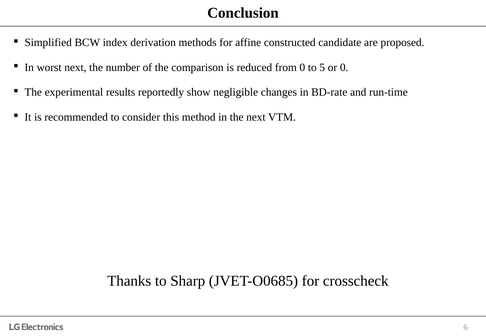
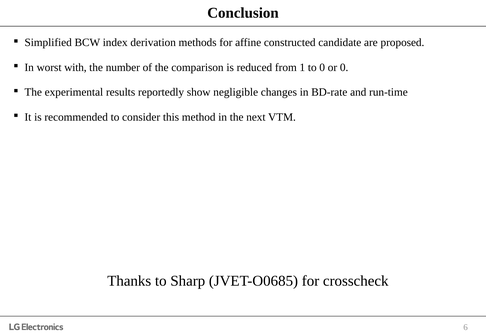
worst next: next -> with (75, 67)
from 0: 0 -> 1 (302, 67)
to 5: 5 -> 0 (322, 67)
